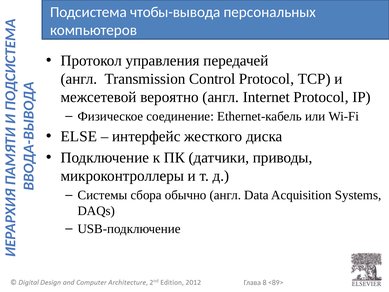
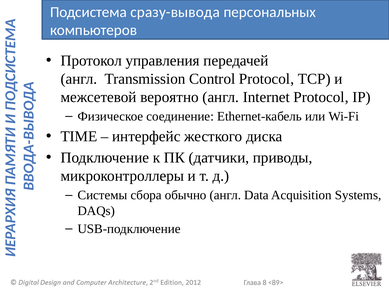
чтобы-вывода: чтобы-вывода -> сразу-вывода (175, 12)
ELSE: ELSE -> TIME (79, 136)
